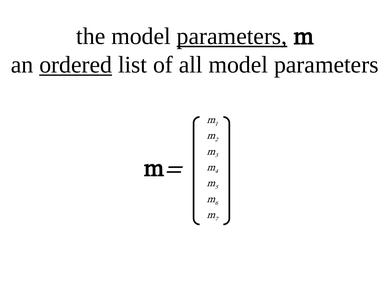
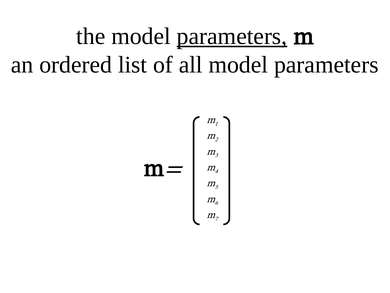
ordered underline: present -> none (76, 65)
